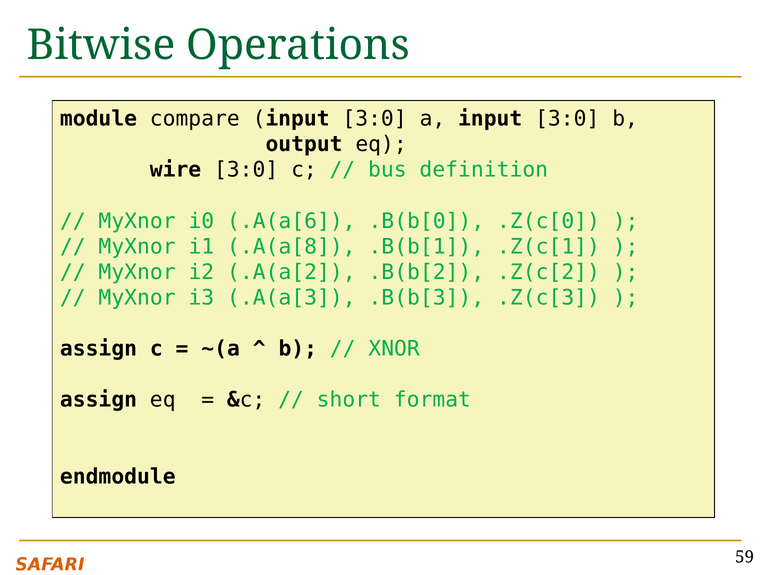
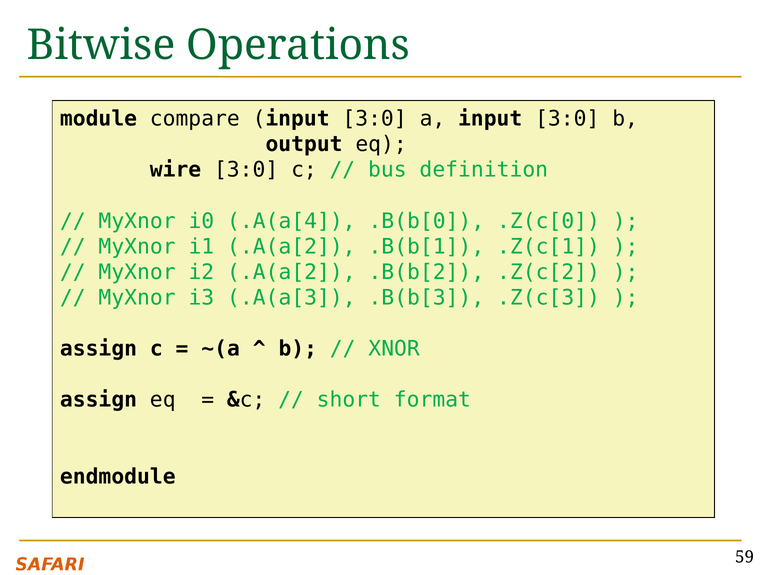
.A(a[6: .A(a[6 -> .A(a[4 (291, 221)
i1 .A(a[8: .A(a[8 -> .A(a[2 (291, 247)
